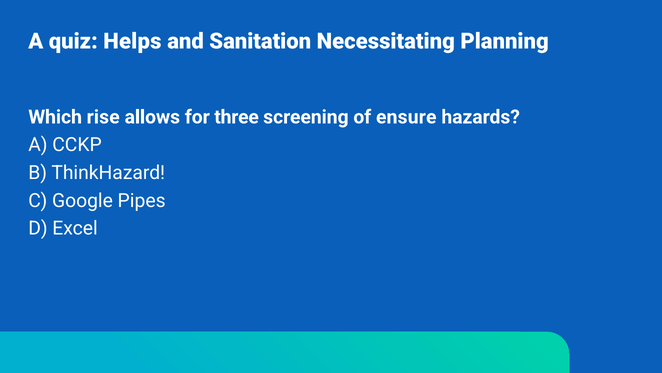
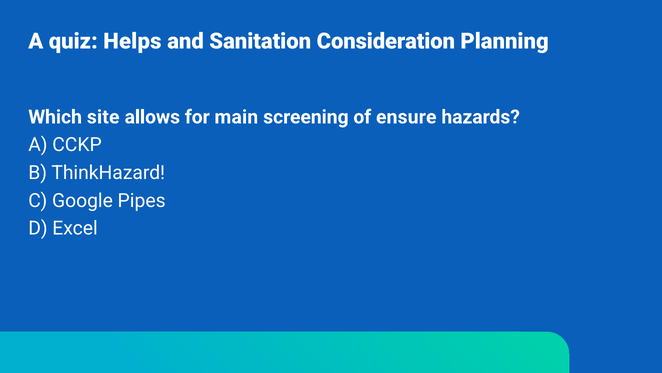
Necessitating: Necessitating -> Consideration (386, 42)
rise: rise -> site (103, 117)
three: three -> main (236, 117)
